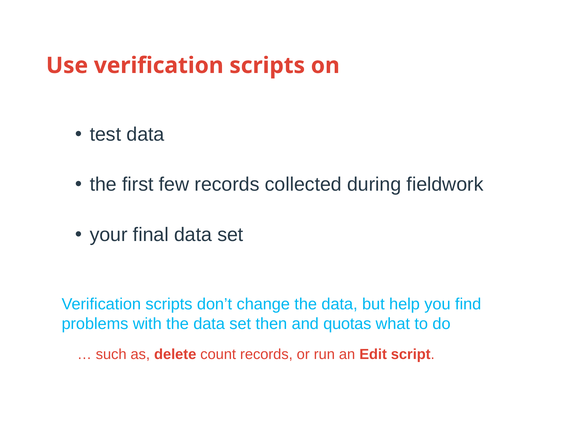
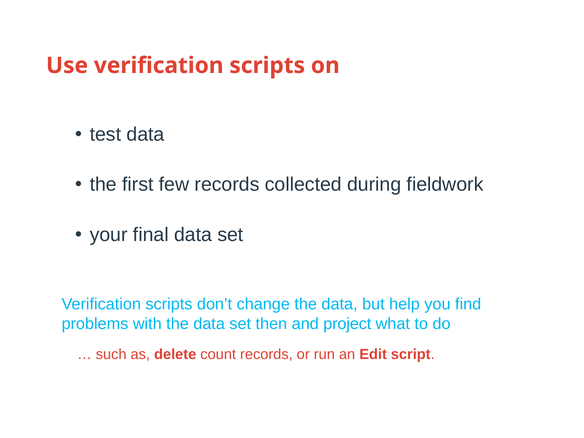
quotas: quotas -> project (347, 324)
